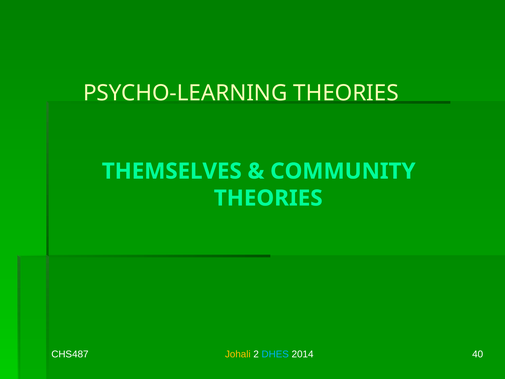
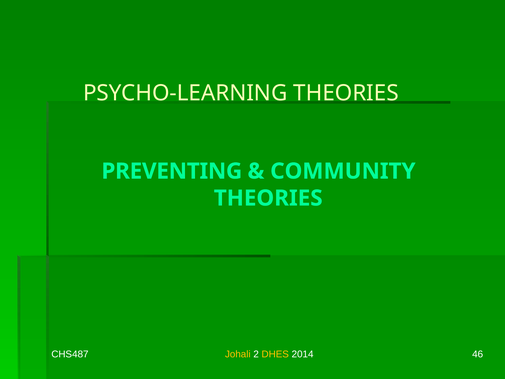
THEMSELVES: THEMSELVES -> PREVENTING (172, 171)
DHES colour: light blue -> yellow (275, 354)
40: 40 -> 46 (478, 354)
